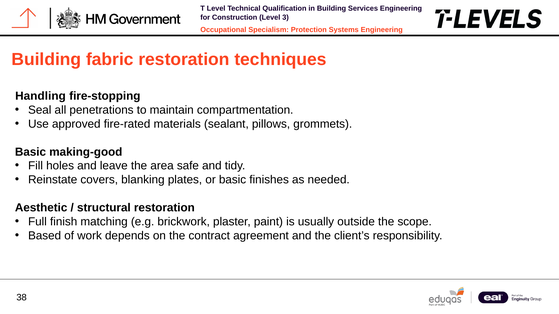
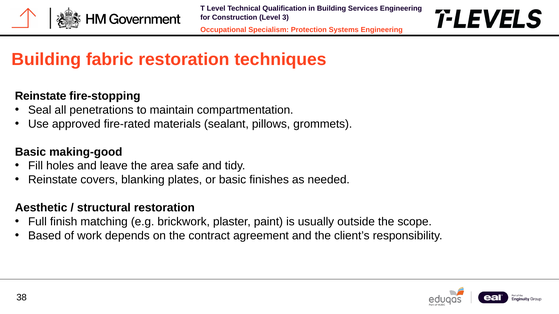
Handling: Handling -> Reinstate (41, 96)
